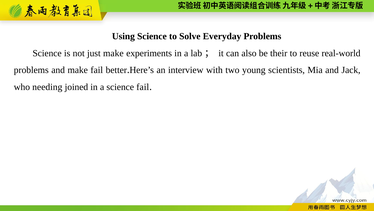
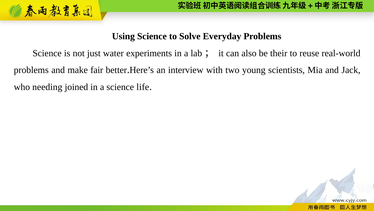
just make: make -> water (113, 53)
make fail: fail -> fair (97, 70)
science fail: fail -> life (143, 87)
